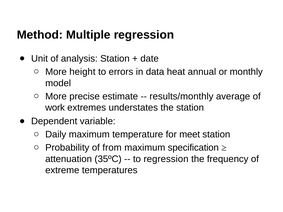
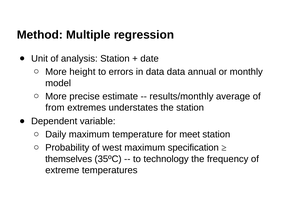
data heat: heat -> data (176, 72)
work: work -> from (55, 108)
from: from -> west (112, 148)
attenuation: attenuation -> themselves (69, 159)
to regression: regression -> technology (166, 159)
